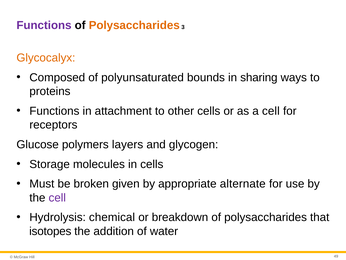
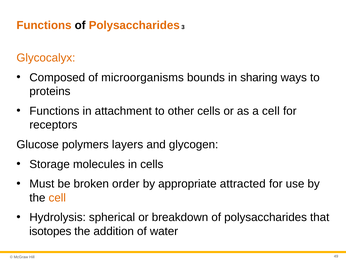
Functions colour: purple -> orange (44, 25)
polyunsaturated: polyunsaturated -> microorganisms (142, 77)
given: given -> order (126, 184)
alternate: alternate -> attracted (243, 184)
cell colour: purple -> orange (57, 197)
chemical: chemical -> spherical (112, 217)
